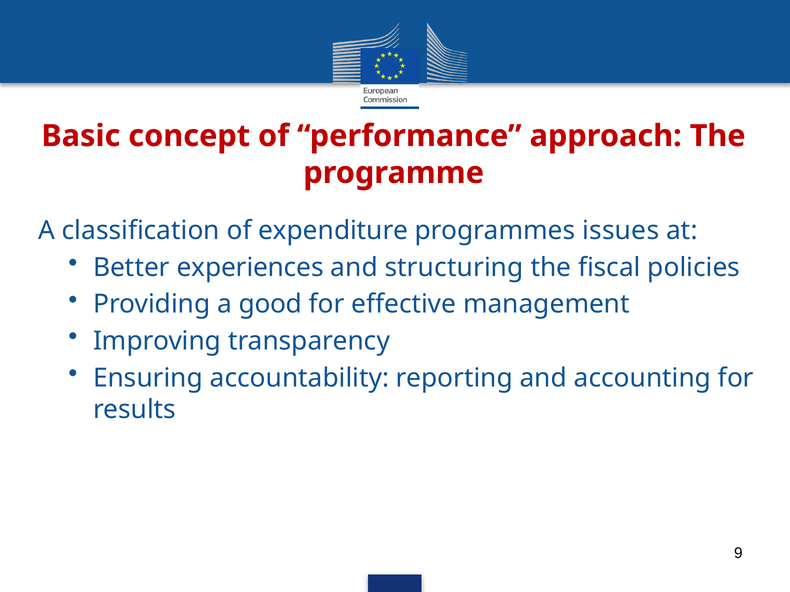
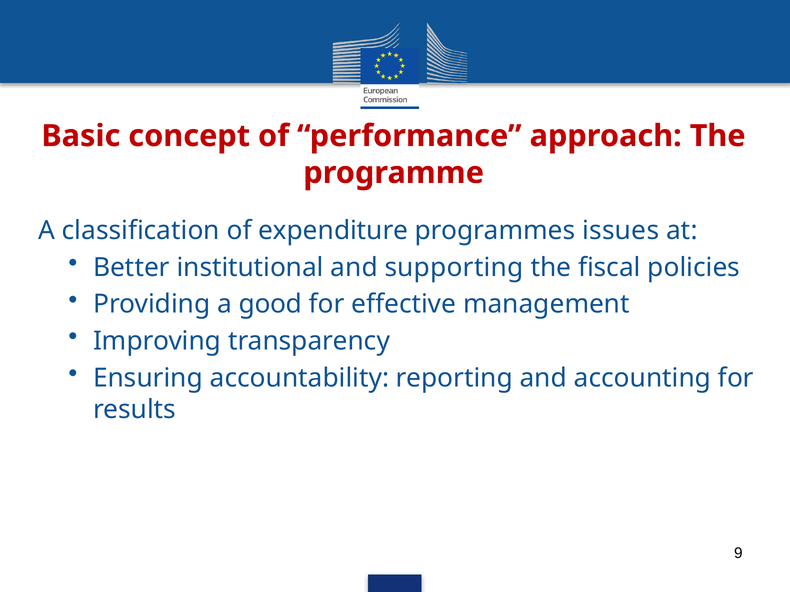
experiences: experiences -> institutional (250, 268)
structuring: structuring -> supporting (454, 268)
